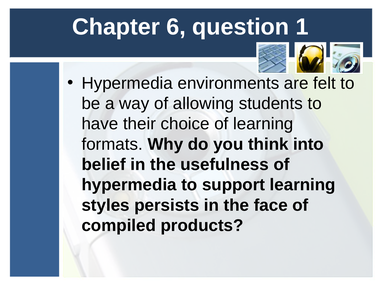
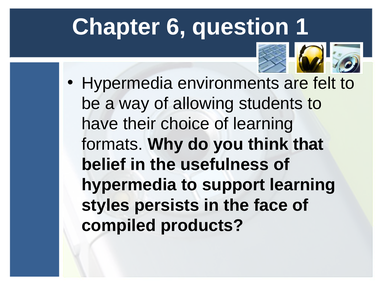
into: into -> that (308, 144)
